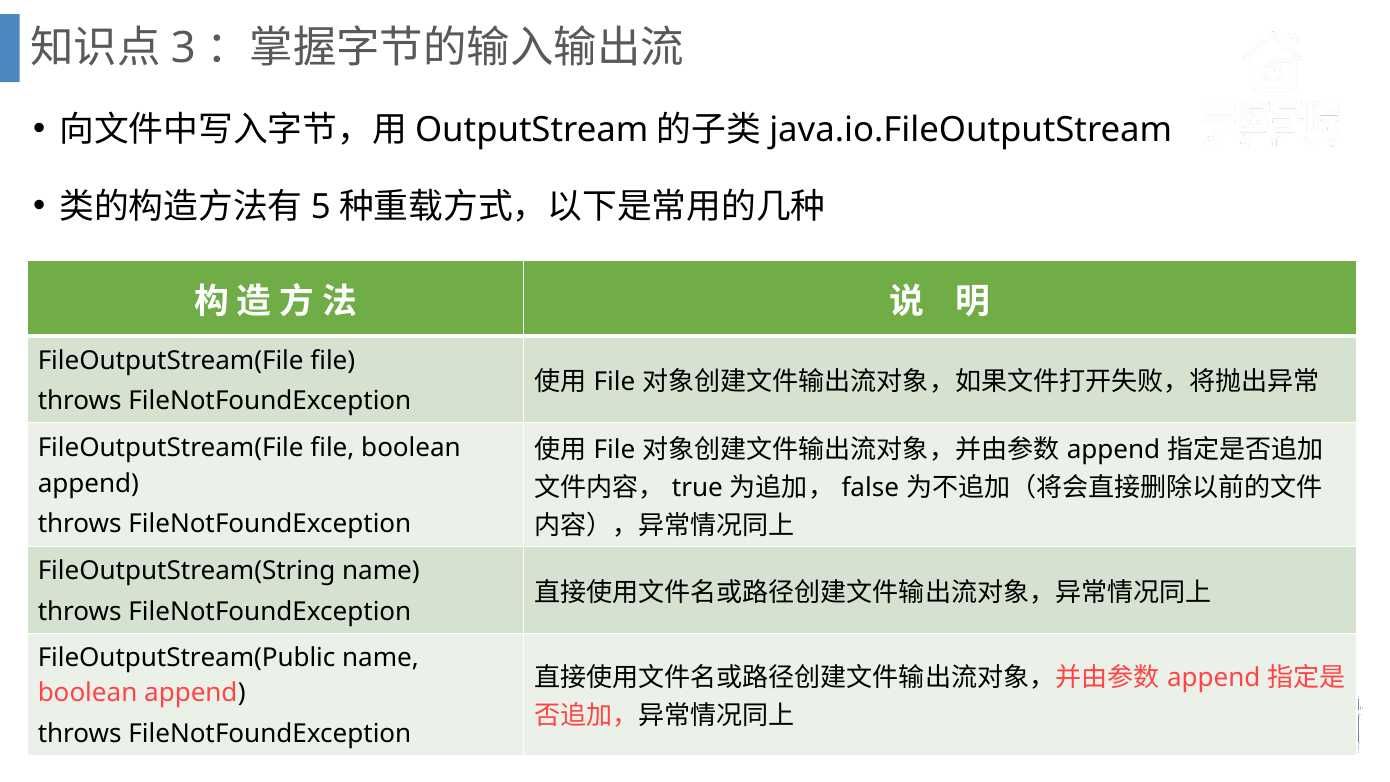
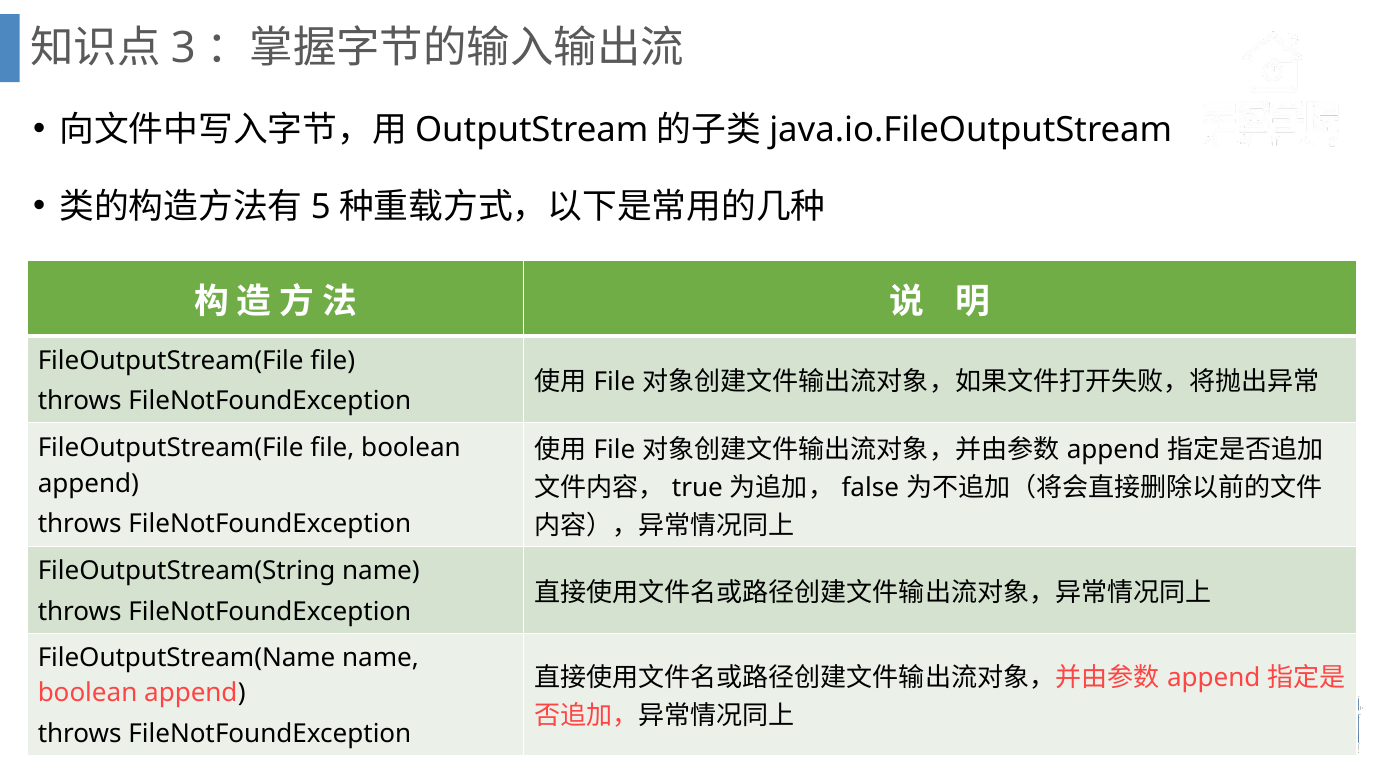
FileOutputStream(Public: FileOutputStream(Public -> FileOutputStream(Name (187, 658)
